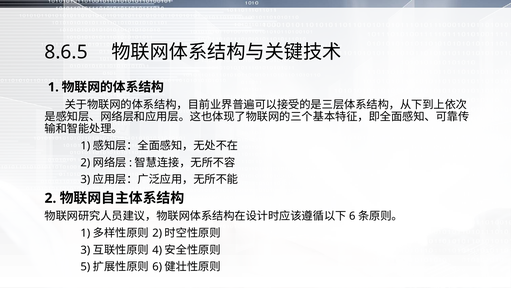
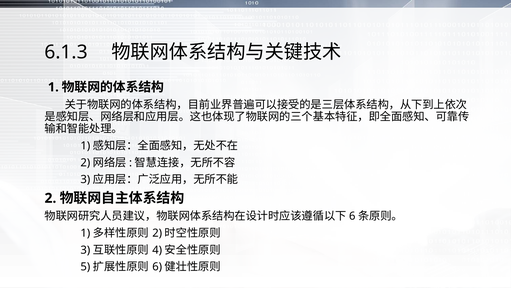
8.6.5: 8.6.5 -> 6.1.3 (66, 52)
